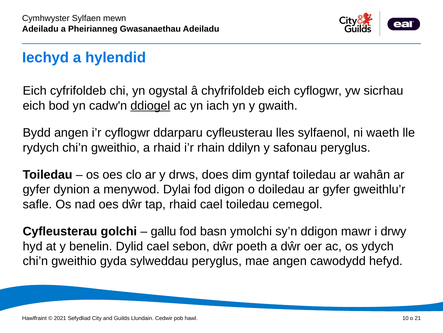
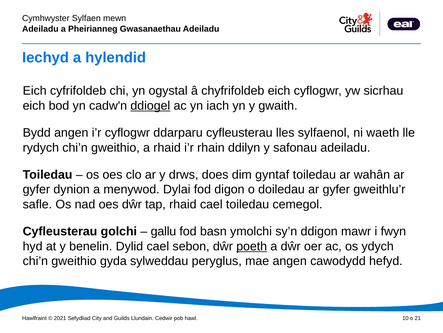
safonau peryglus: peryglus -> adeiladu (345, 147)
drwy: drwy -> fwyn (393, 231)
poeth underline: none -> present (252, 246)
